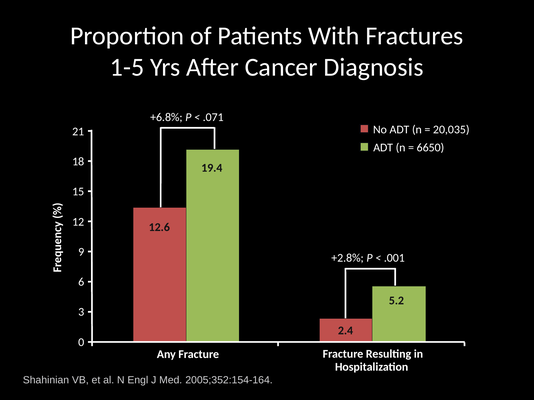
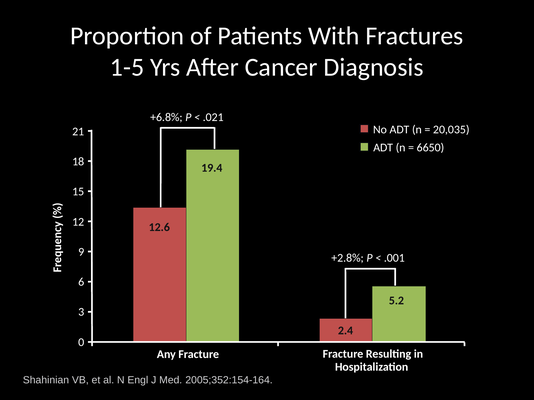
.071: .071 -> .021 (213, 117)
